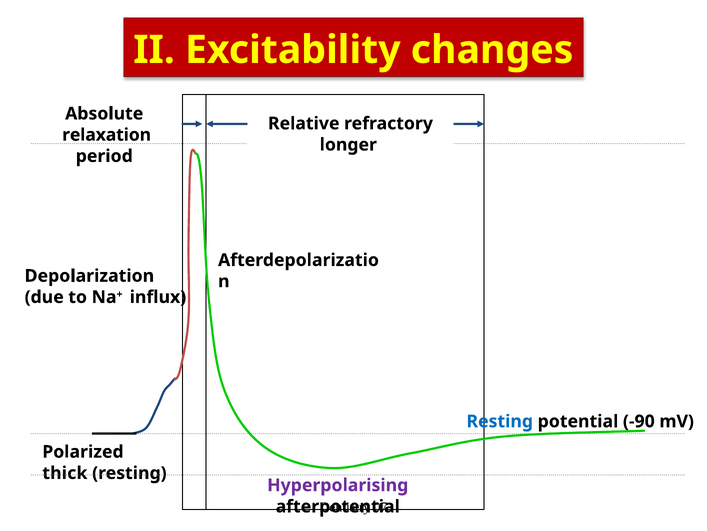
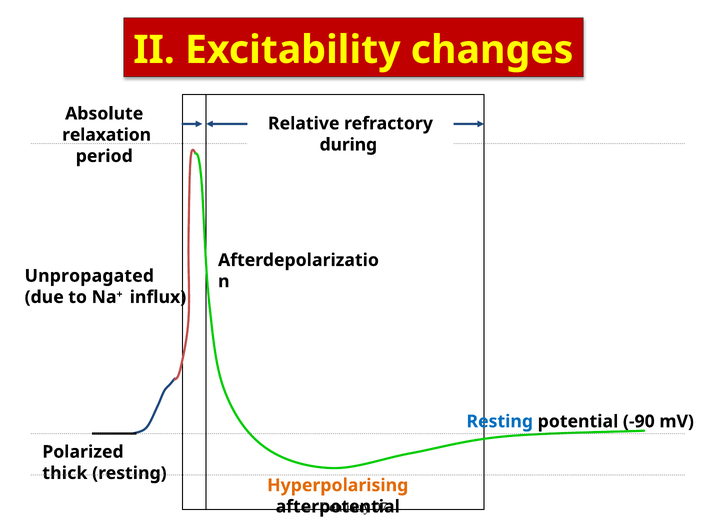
longer: longer -> during (348, 145)
Depolarization: Depolarization -> Unpropagated (89, 276)
Hyperpolarising colour: purple -> orange (338, 485)
